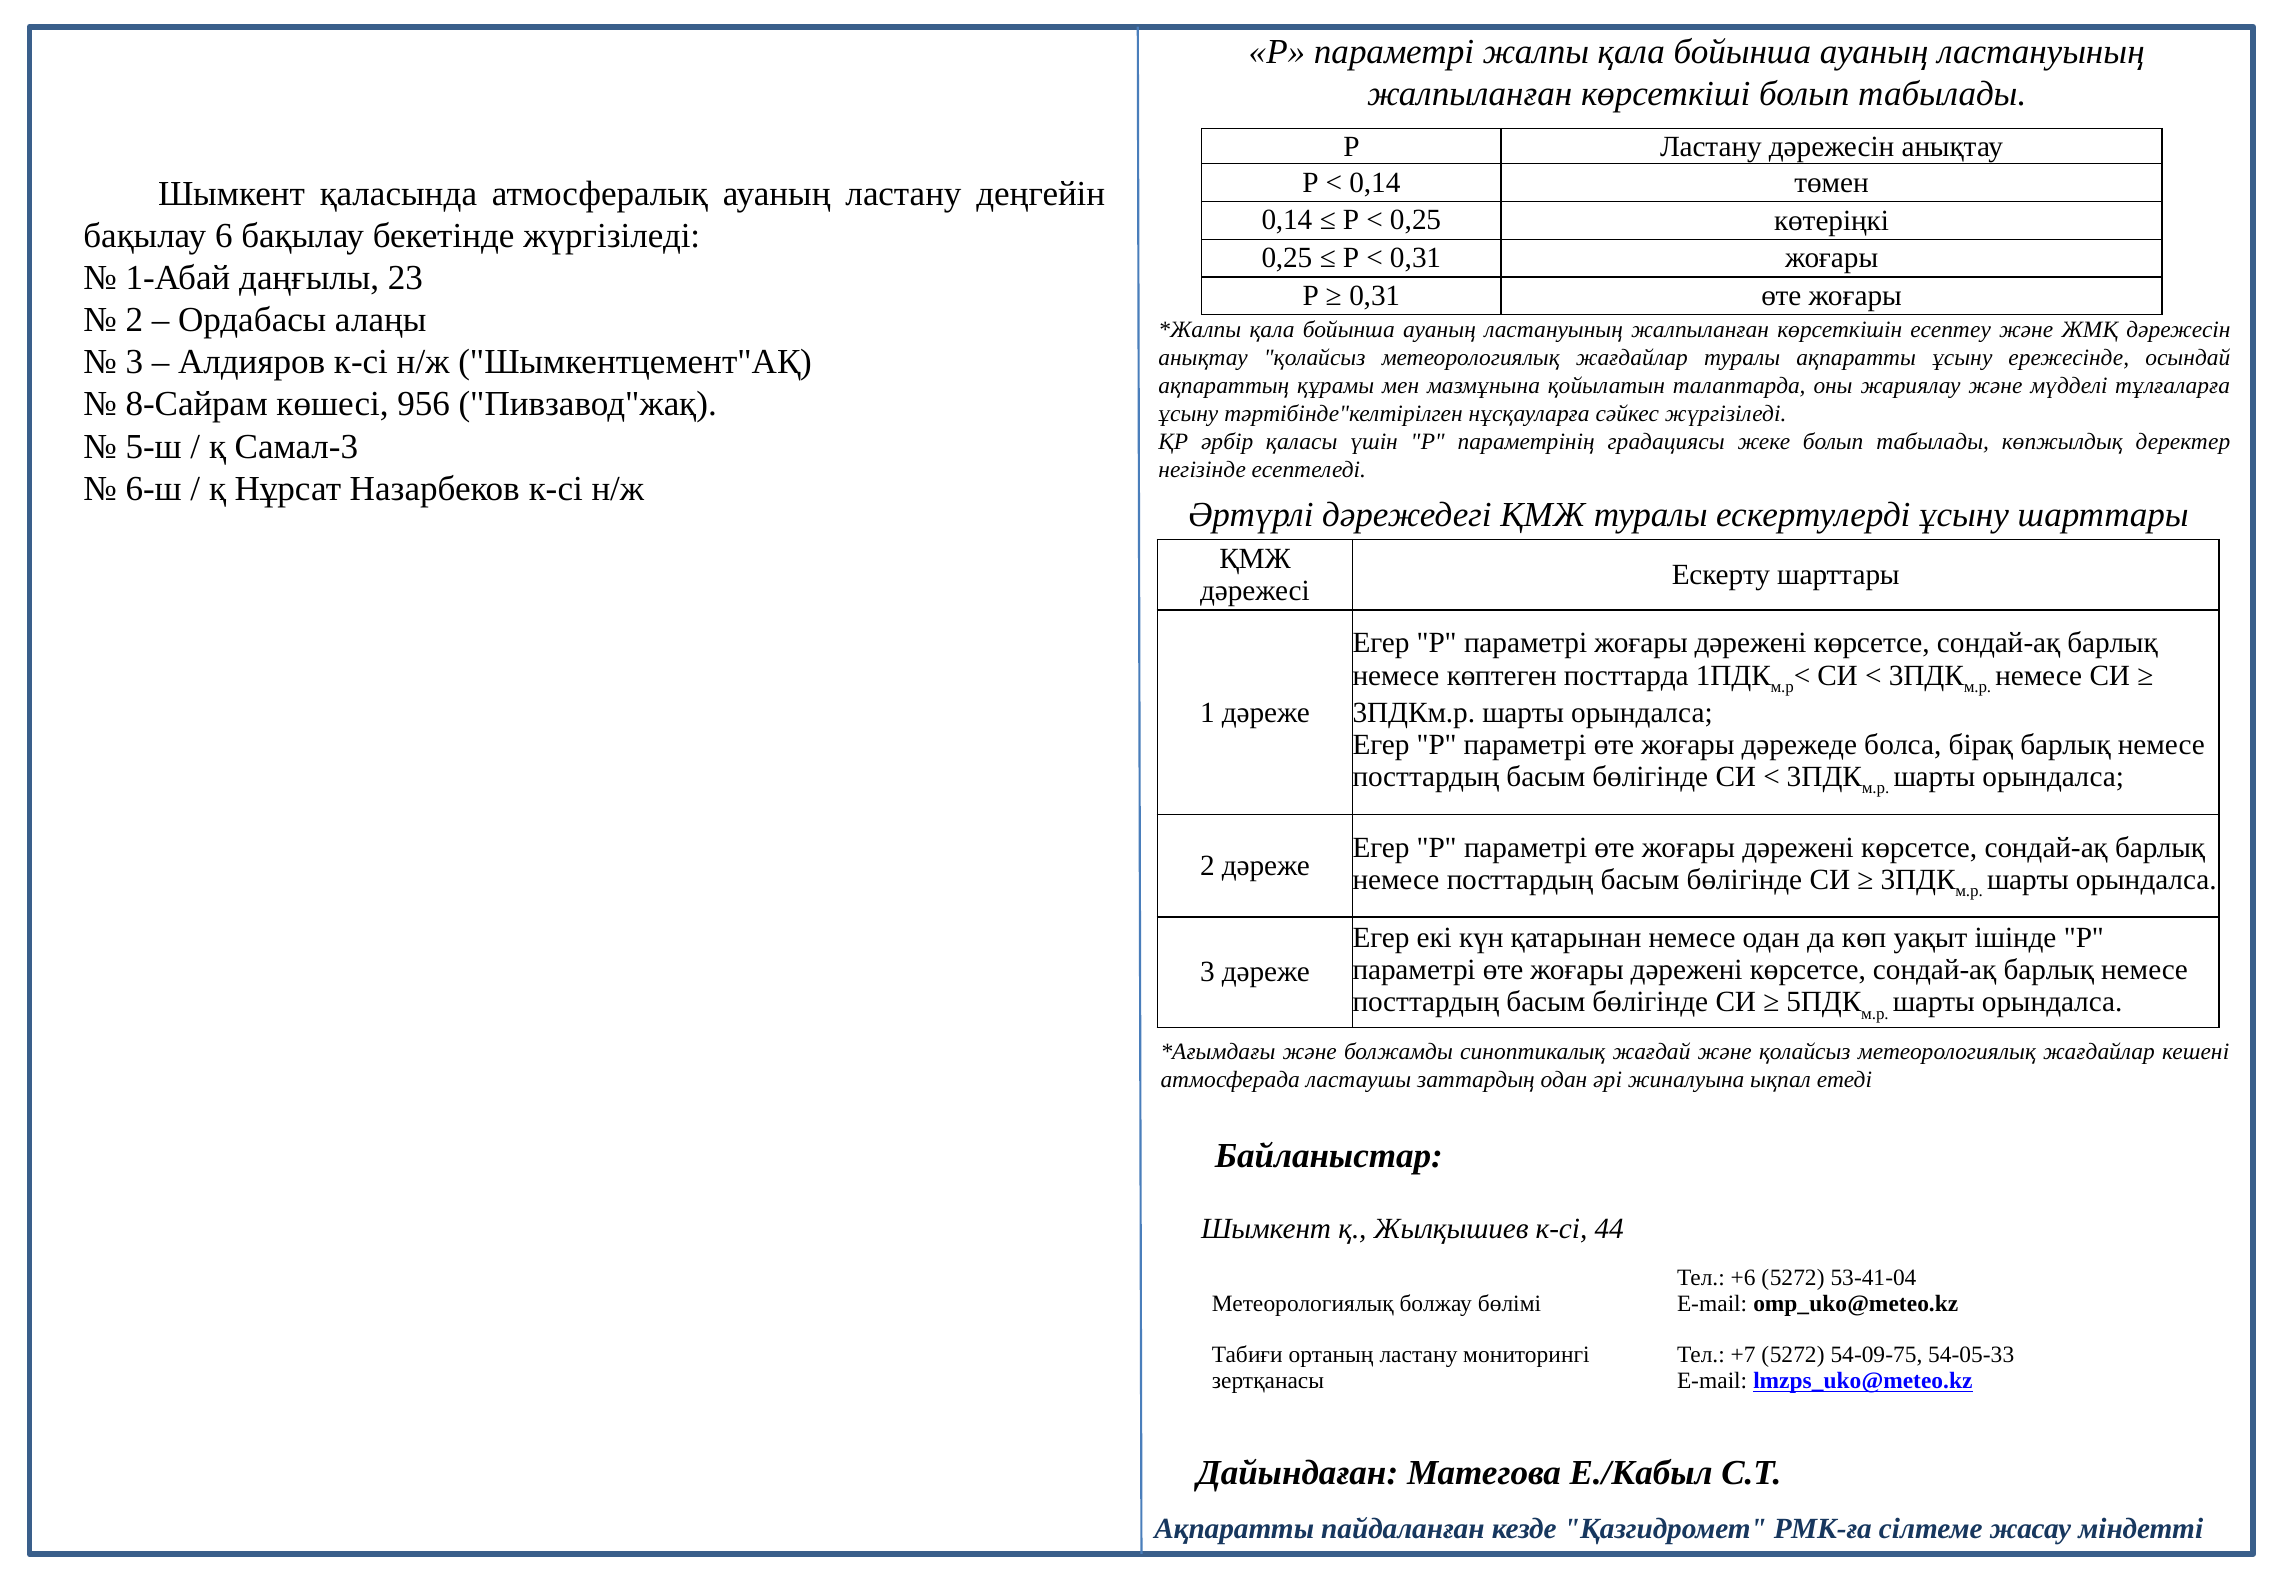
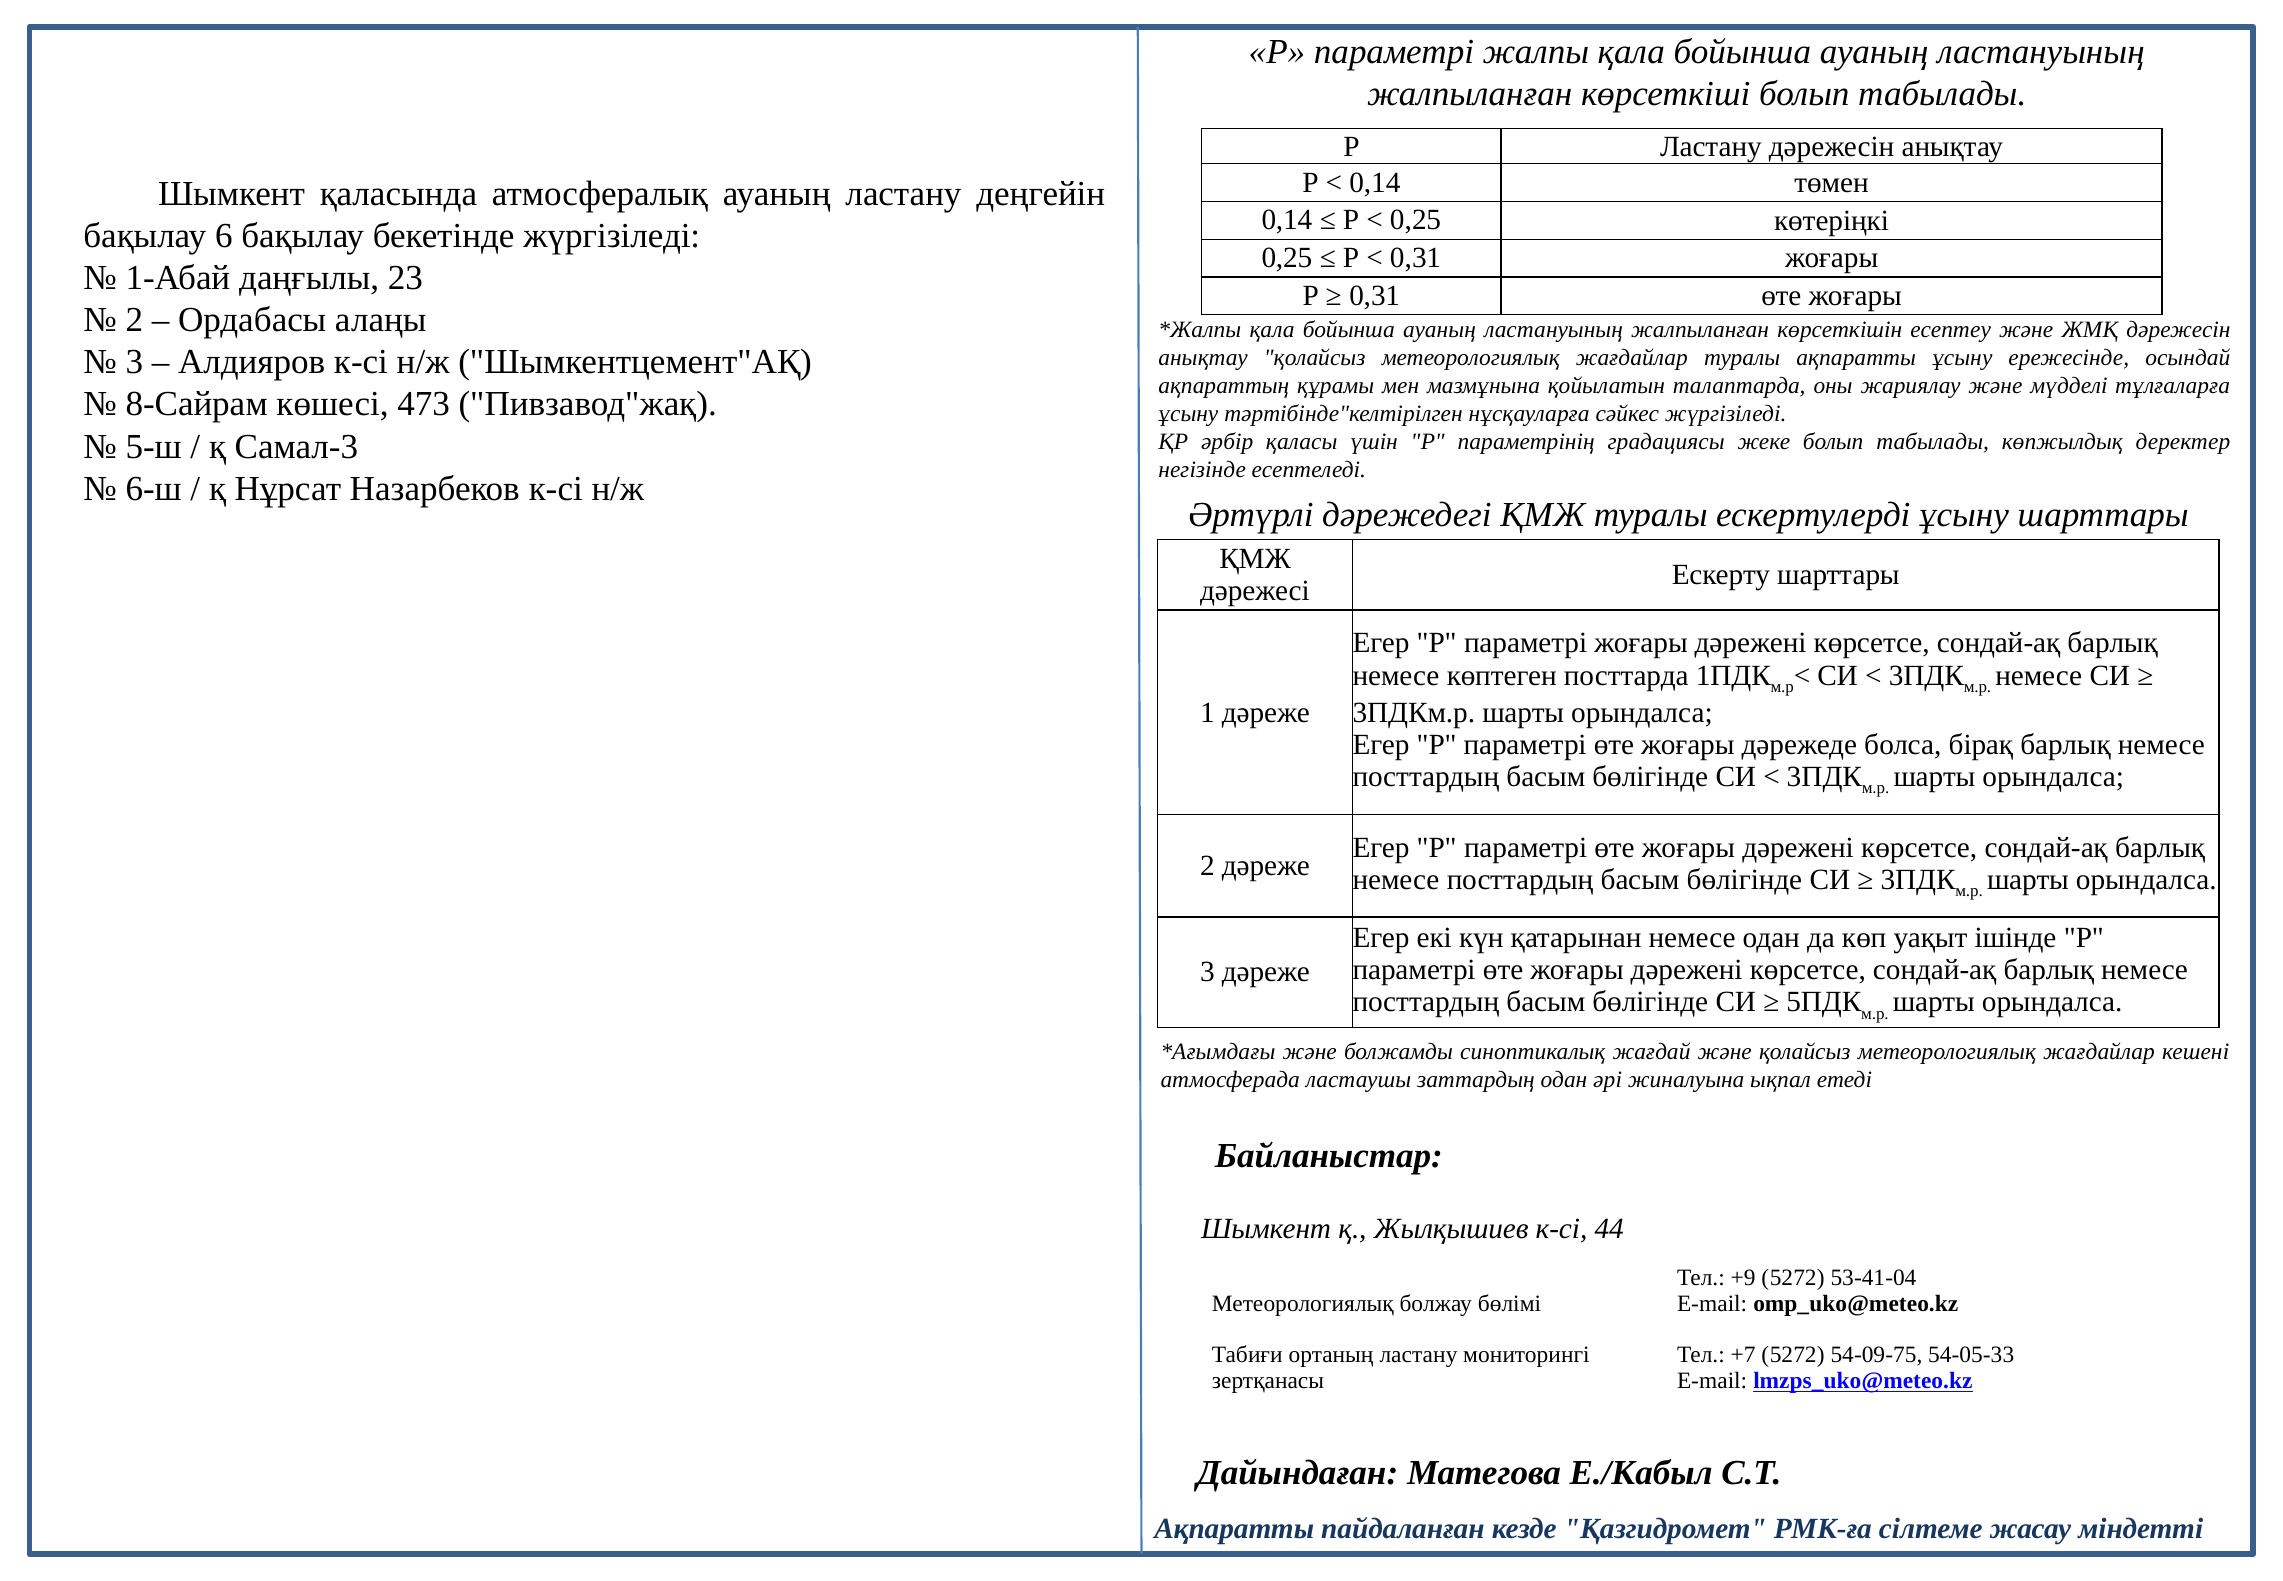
956: 956 -> 473 (424, 404)
+6: +6 -> +9 (1743, 1277)
